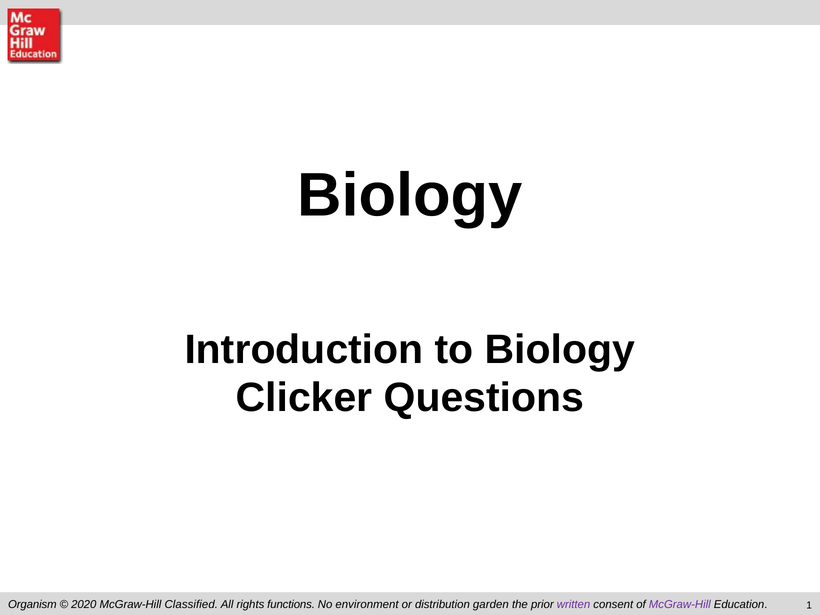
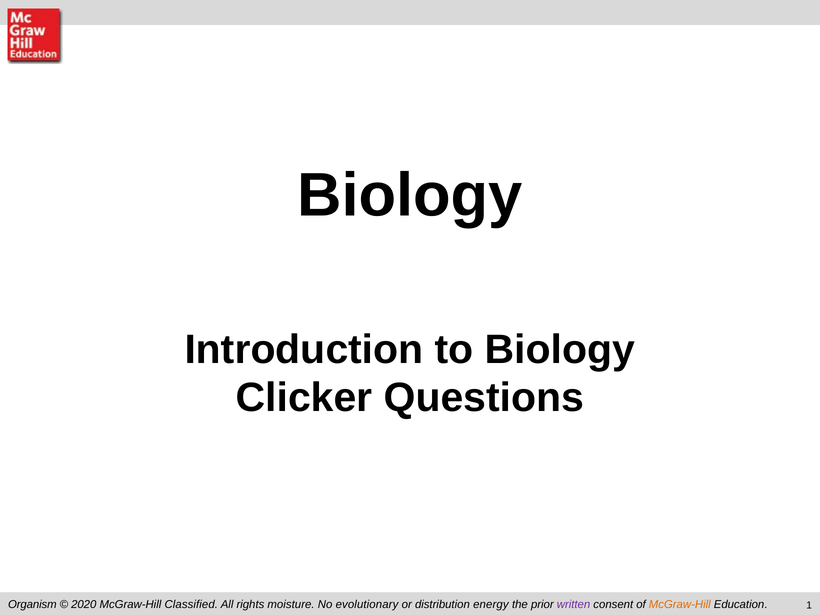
functions: functions -> moisture (291, 605)
environment: environment -> evolutionary (367, 605)
garden: garden -> energy (491, 605)
McGraw-Hill colour: purple -> orange (680, 605)
